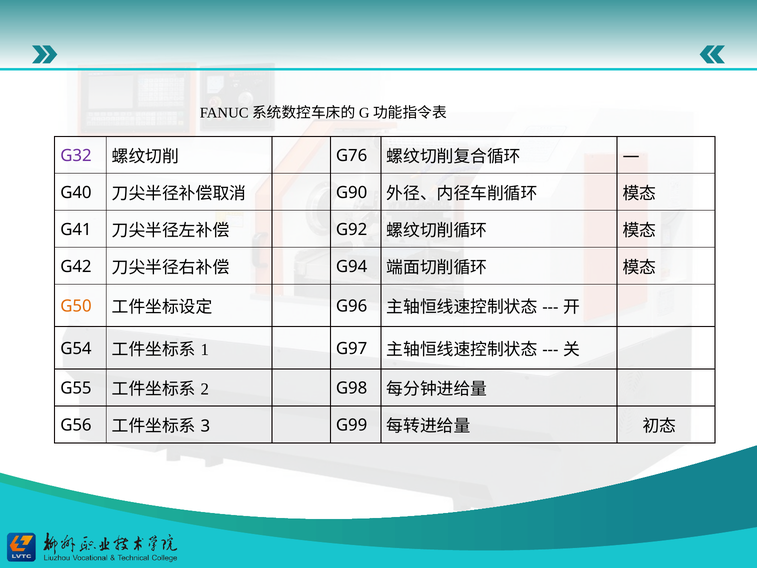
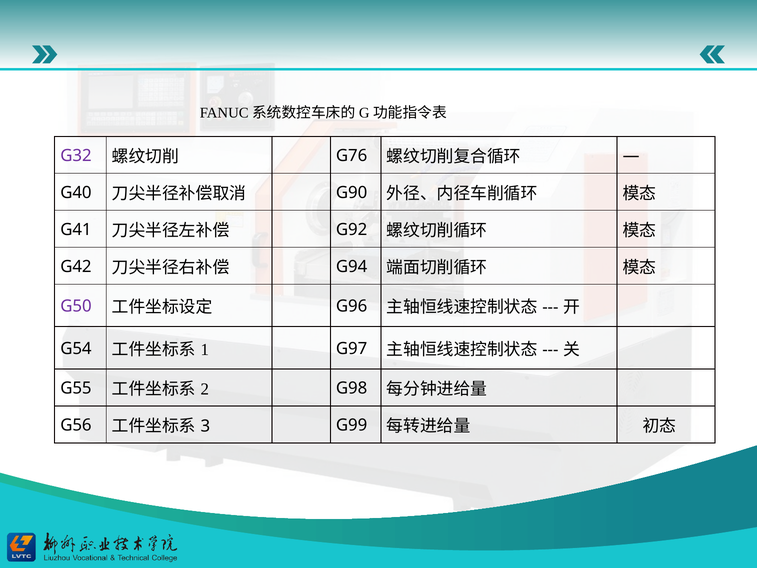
G50 colour: orange -> purple (76, 306)
